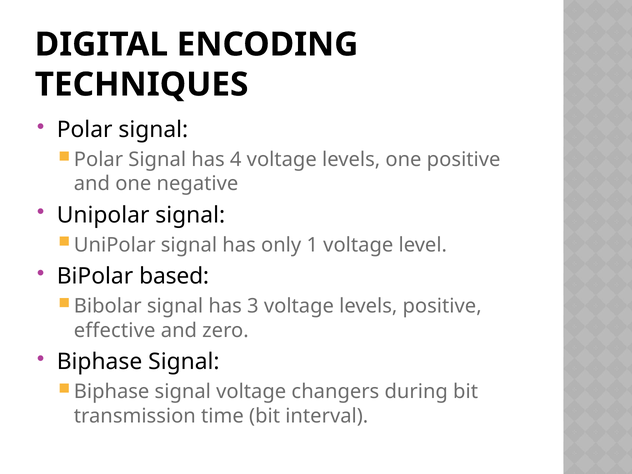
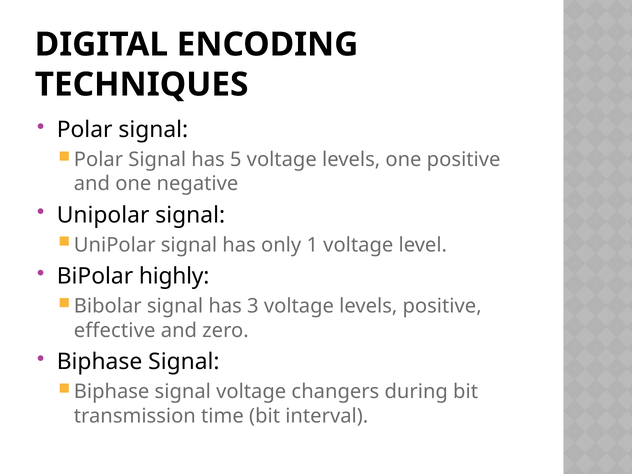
4: 4 -> 5 (236, 160)
based: based -> highly (174, 276)
